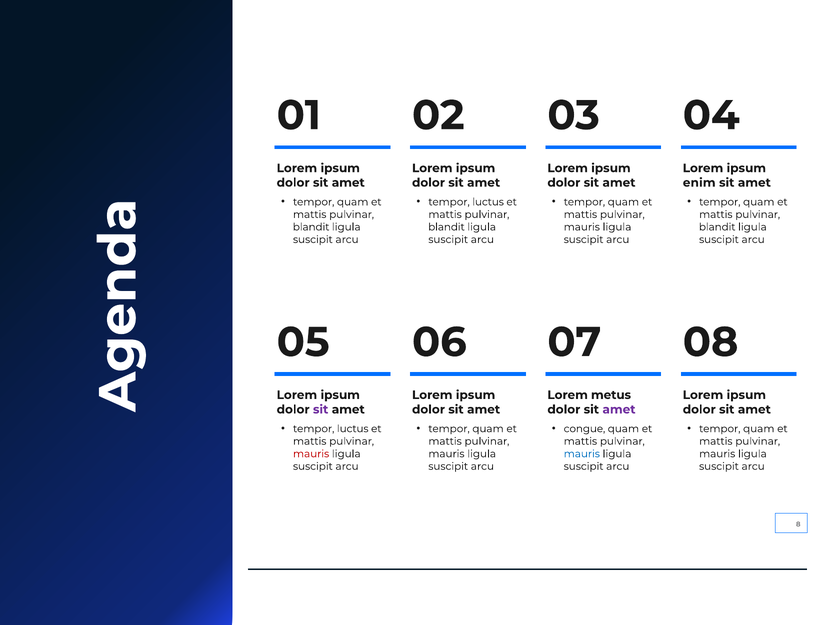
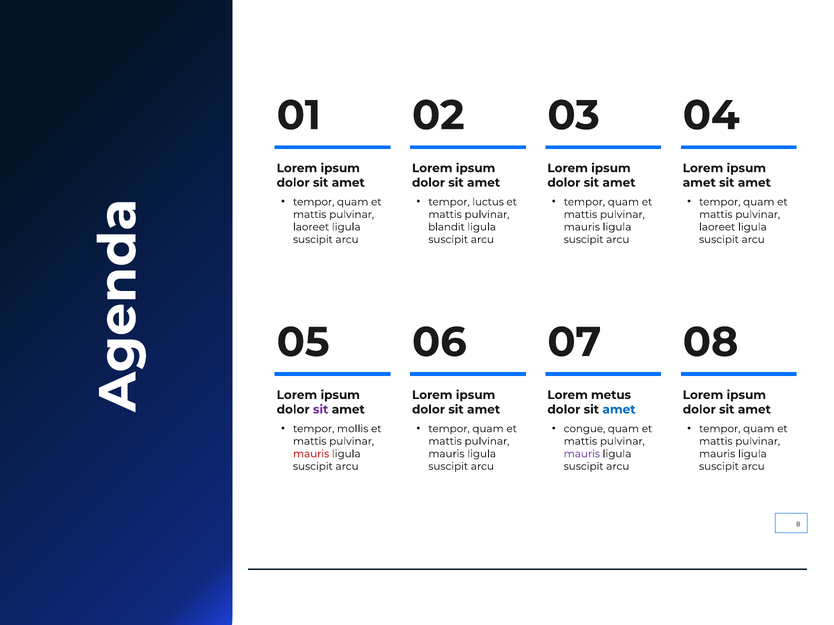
enim: enim -> amet (699, 183)
blandit: blandit -> laoreet (311, 227)
blandit: blandit -> laoreet (717, 227)
amet colour: purple -> blue (619, 410)
luctus: luctus -> mollis (353, 429)
mauris colour: blue -> purple (582, 454)
